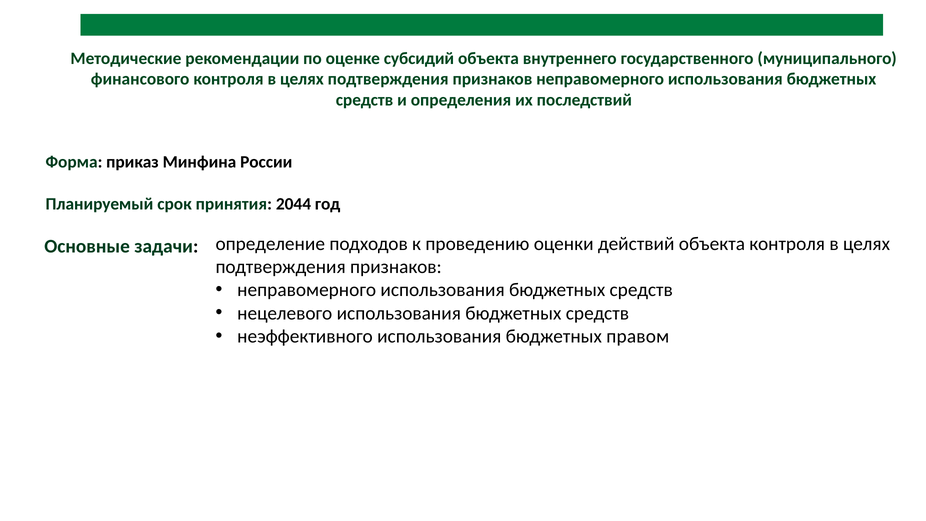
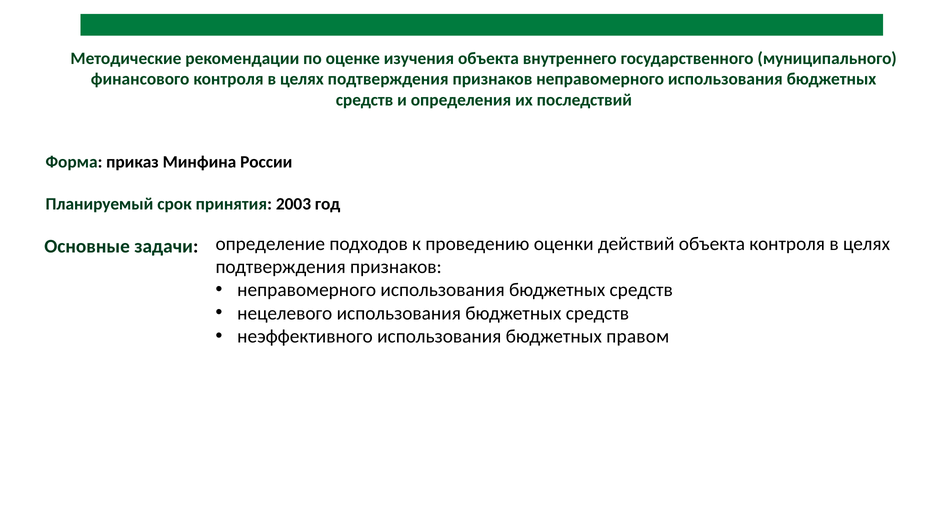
субсидий: субсидий -> изучения (419, 58)
2044: 2044 -> 2003 (293, 204)
